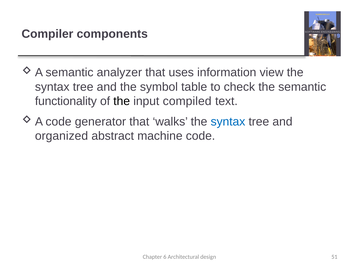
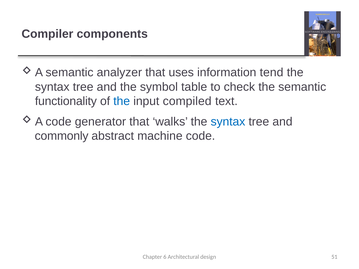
view: view -> tend (272, 73)
the colour: black -> blue (122, 101)
organized: organized -> commonly (62, 136)
